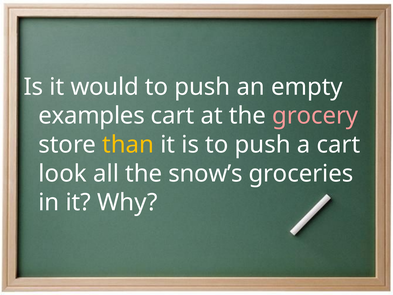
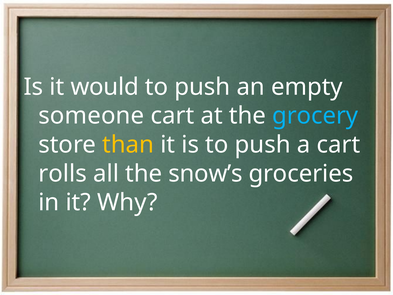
examples: examples -> someone (91, 116)
grocery colour: pink -> light blue (315, 116)
look: look -> rolls (63, 173)
